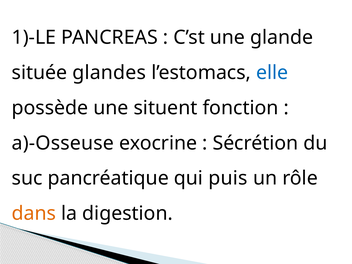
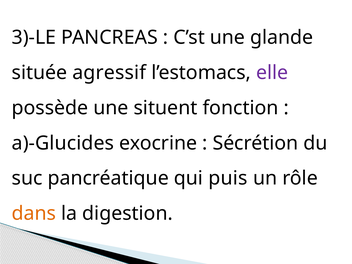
1)-LE: 1)-LE -> 3)-LE (34, 38)
glandes: glandes -> agressif (109, 73)
elle colour: blue -> purple (272, 73)
a)-Osseuse: a)-Osseuse -> a)-Glucides (63, 143)
